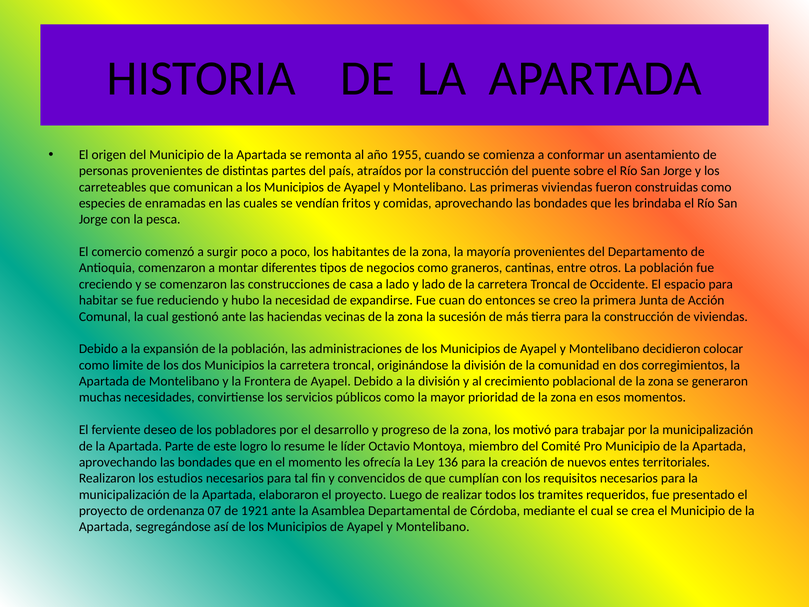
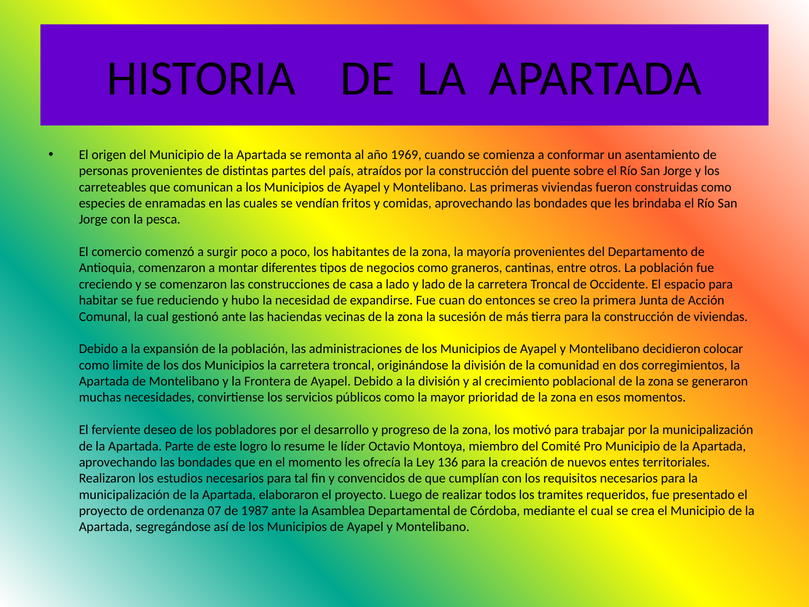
1955: 1955 -> 1969 (406, 155)
1921: 1921 -> 1987 (255, 511)
